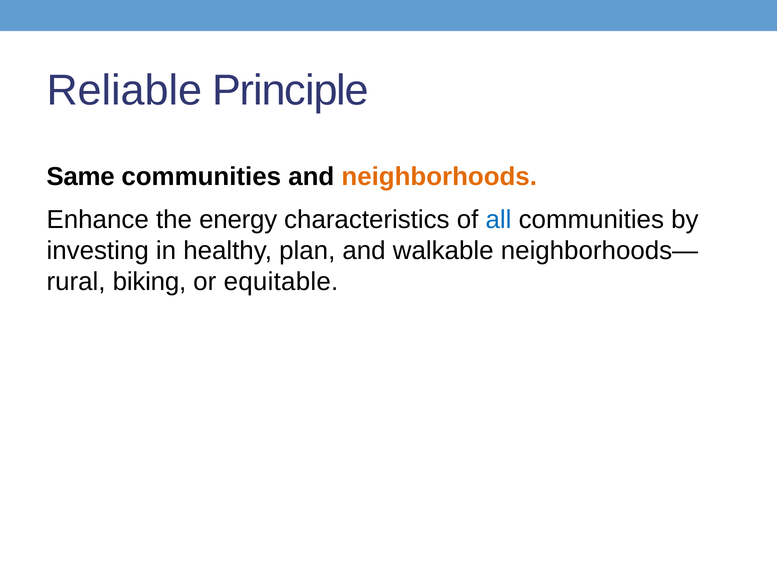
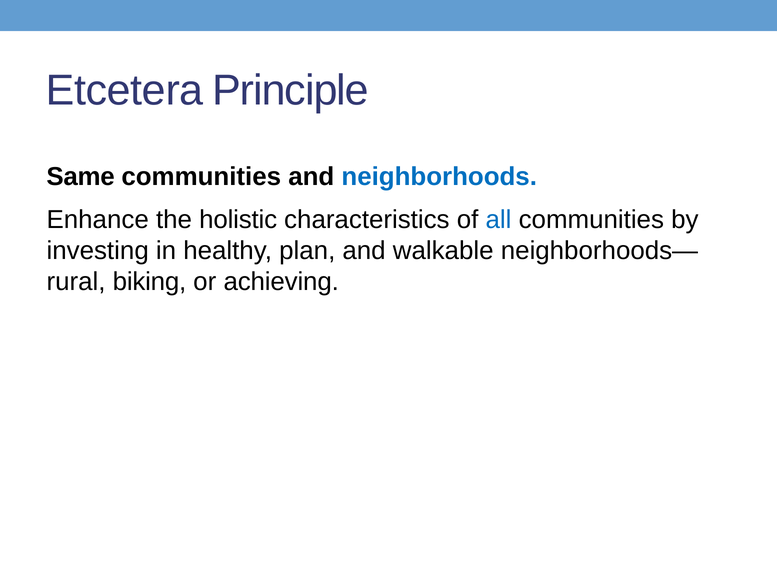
Reliable: Reliable -> Etcetera (125, 90)
neighborhoods colour: orange -> blue (439, 177)
energy: energy -> holistic (238, 219)
equitable: equitable -> achieving (281, 282)
